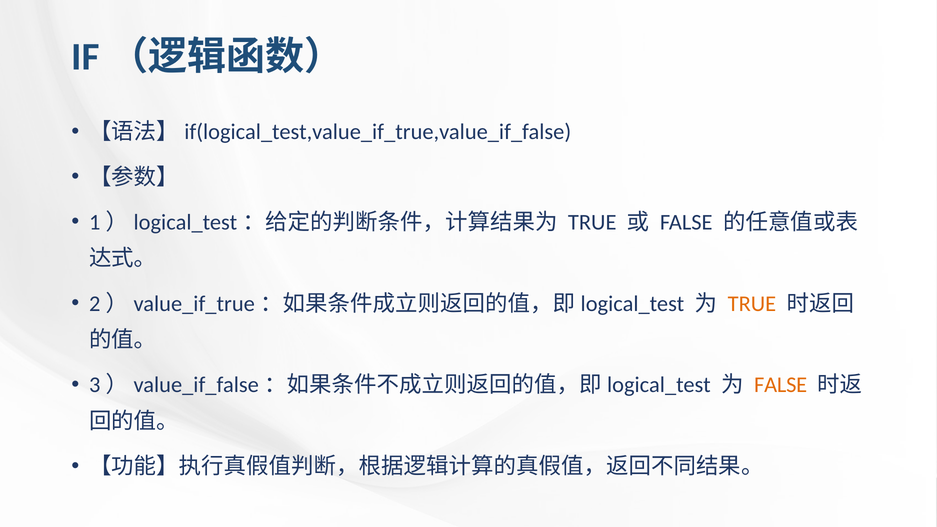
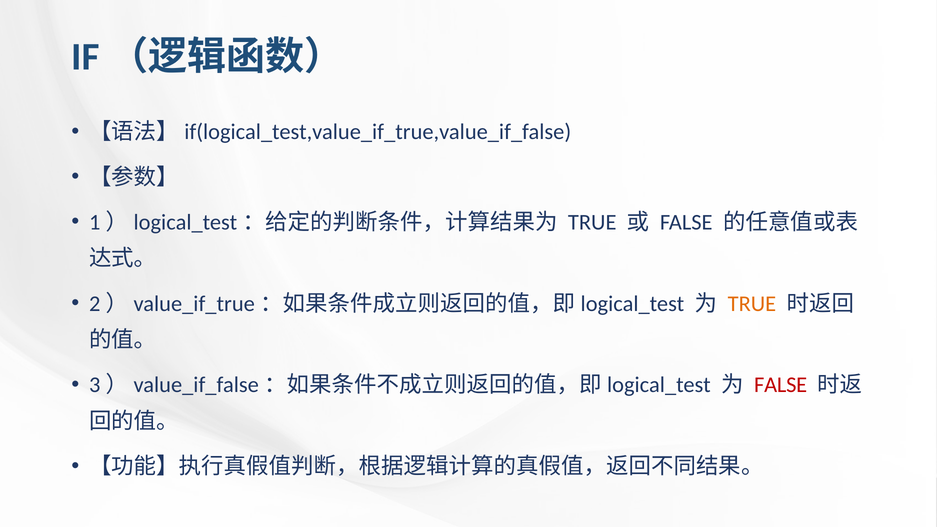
FALSE colour: orange -> red (781, 385)
